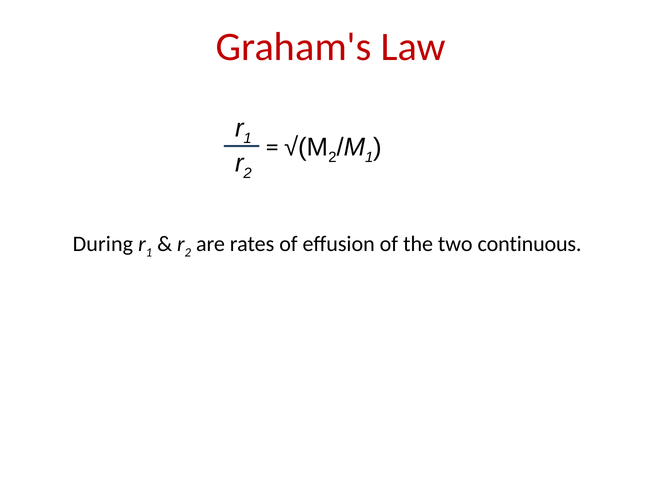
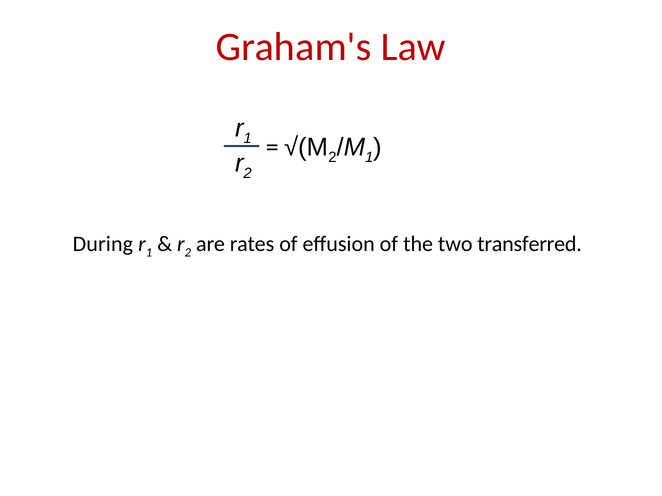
continuous: continuous -> transferred (530, 244)
